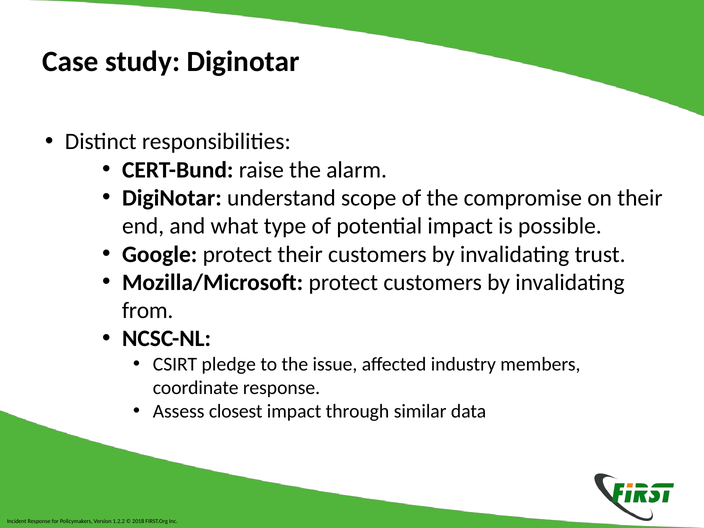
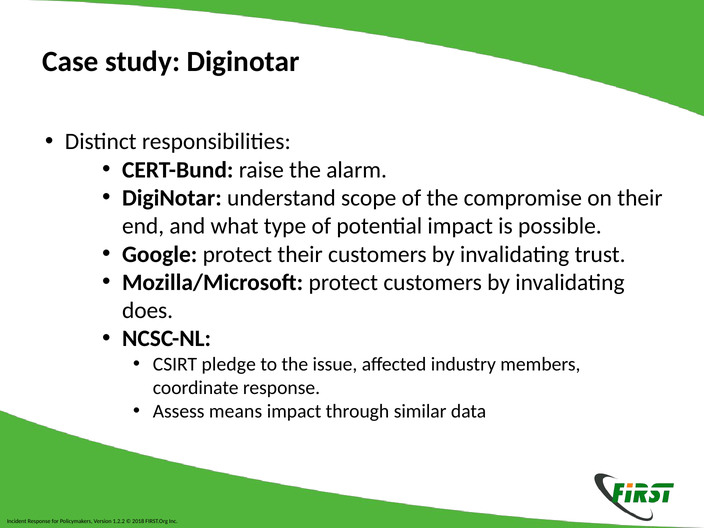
from: from -> does (148, 311)
closest: closest -> means (236, 411)
